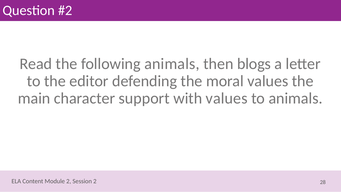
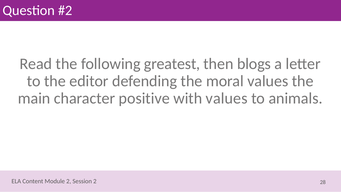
following animals: animals -> greatest (172, 64)
support: support -> positive (144, 98)
